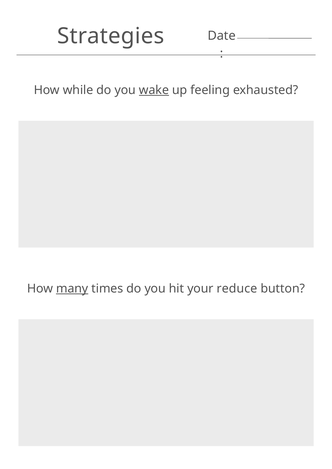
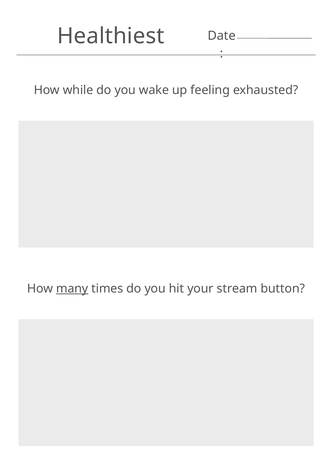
Strategies: Strategies -> Healthiest (111, 36)
wake underline: present -> none (154, 90)
reduce: reduce -> stream (237, 289)
